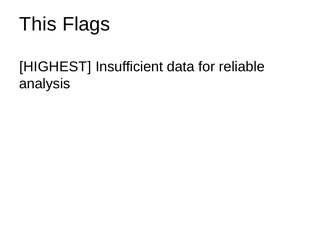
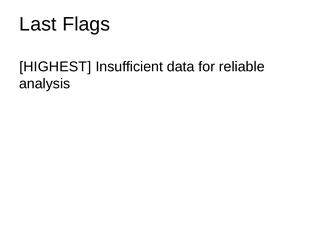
This: This -> Last (38, 24)
